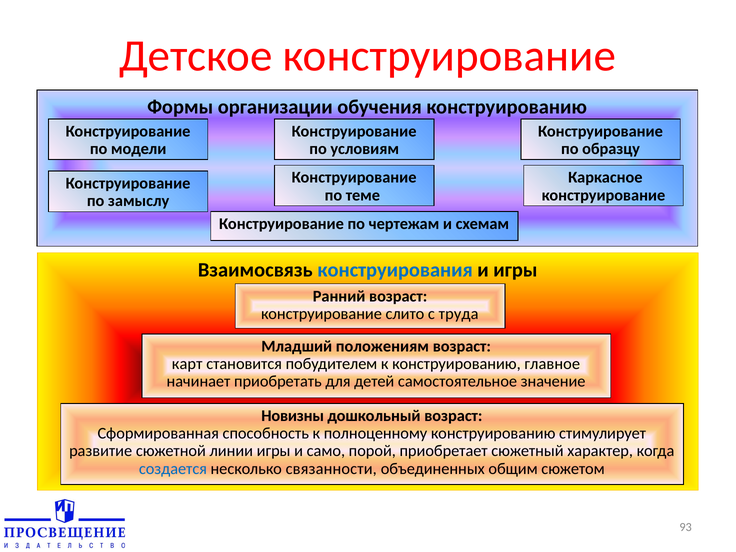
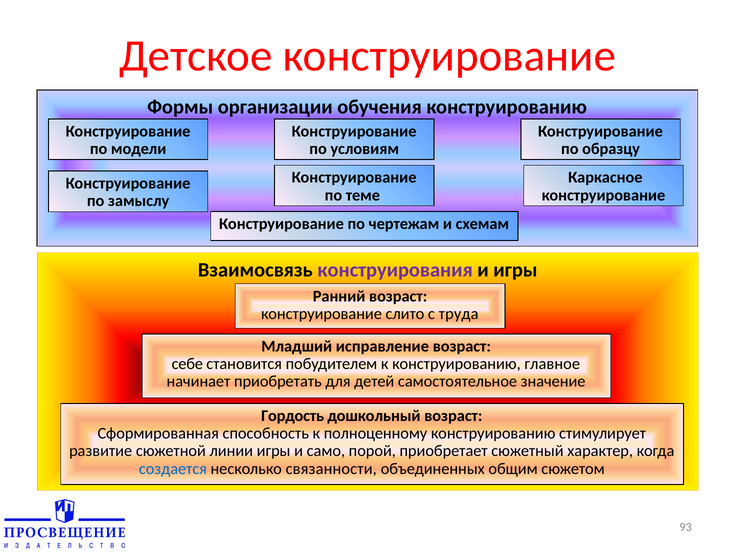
конструирования colour: blue -> purple (395, 270)
положениям: положениям -> исправление (382, 346)
карт: карт -> себе (187, 364)
Новизны: Новизны -> Гордость (293, 416)
